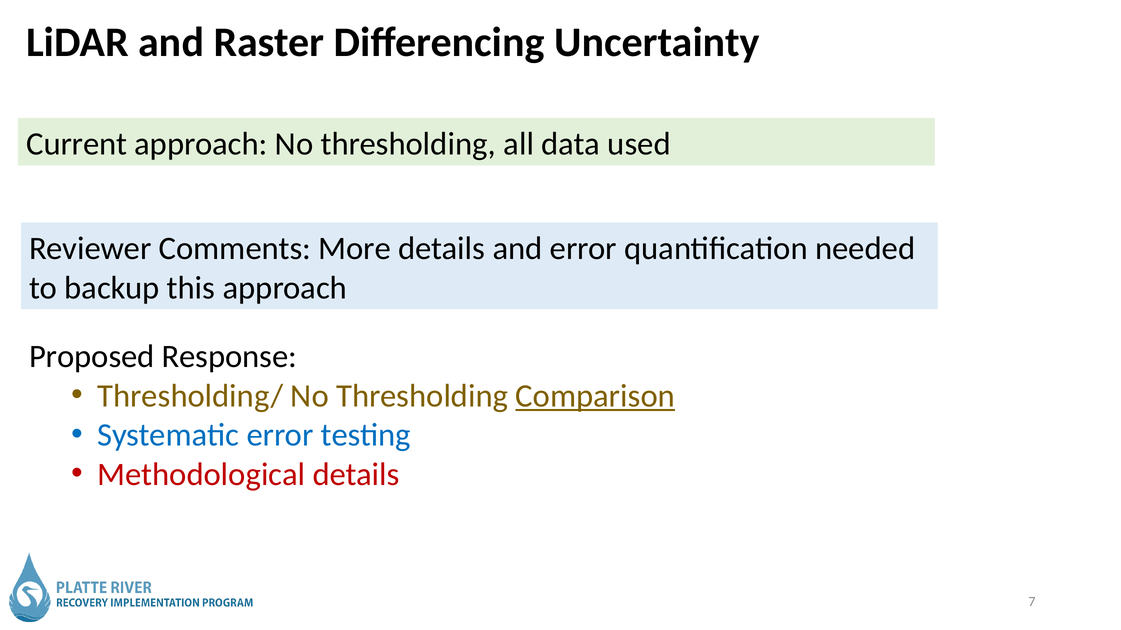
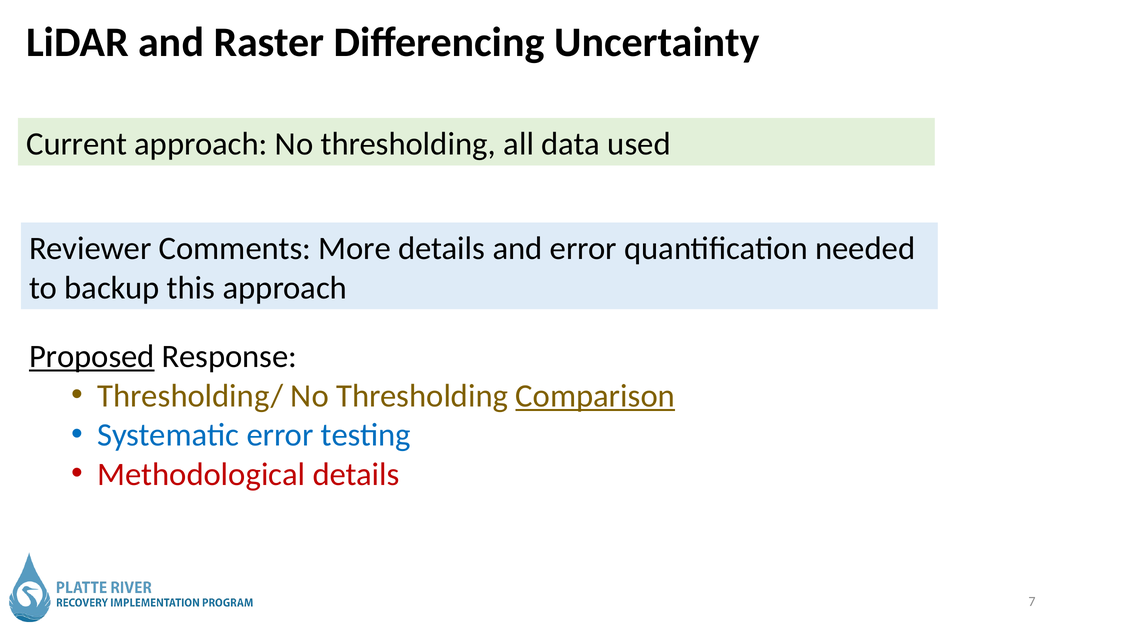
Proposed underline: none -> present (92, 357)
